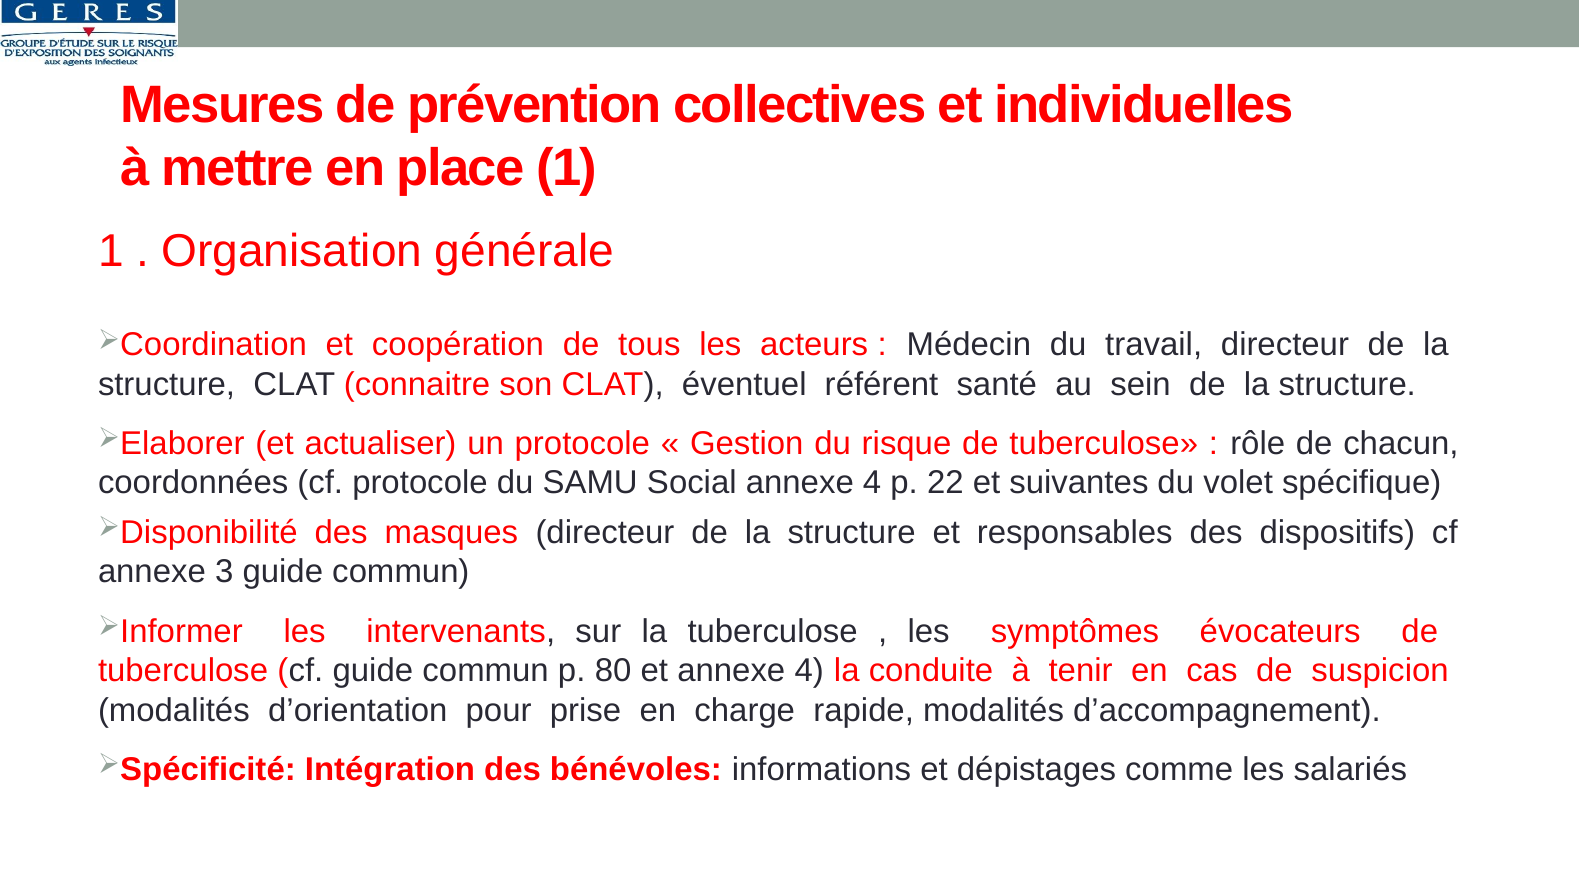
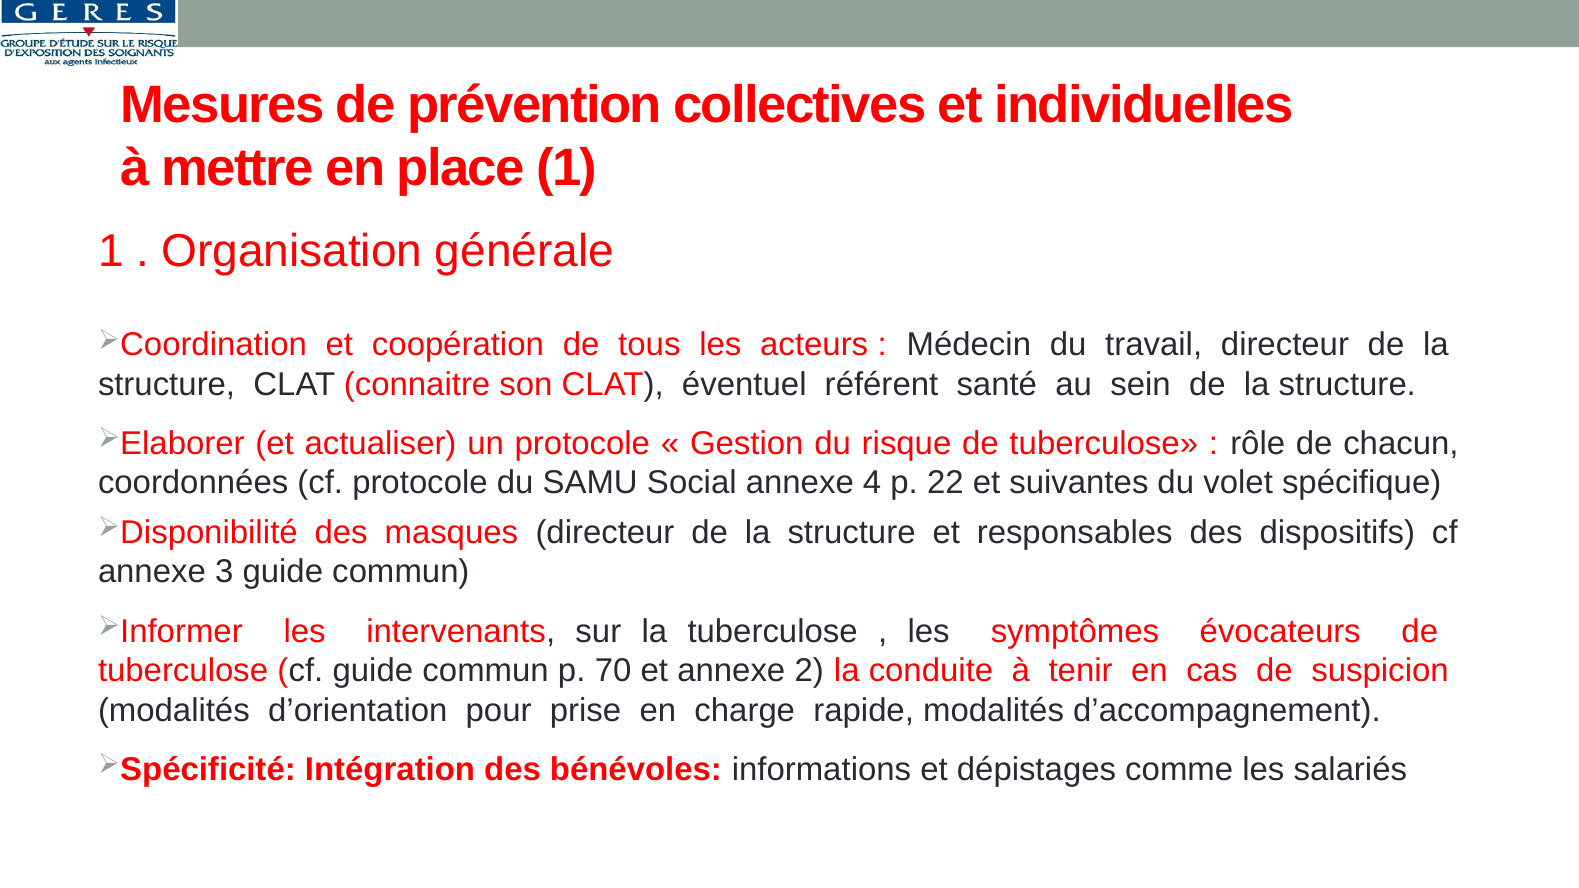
80: 80 -> 70 (613, 671)
et annexe 4: 4 -> 2 (809, 671)
